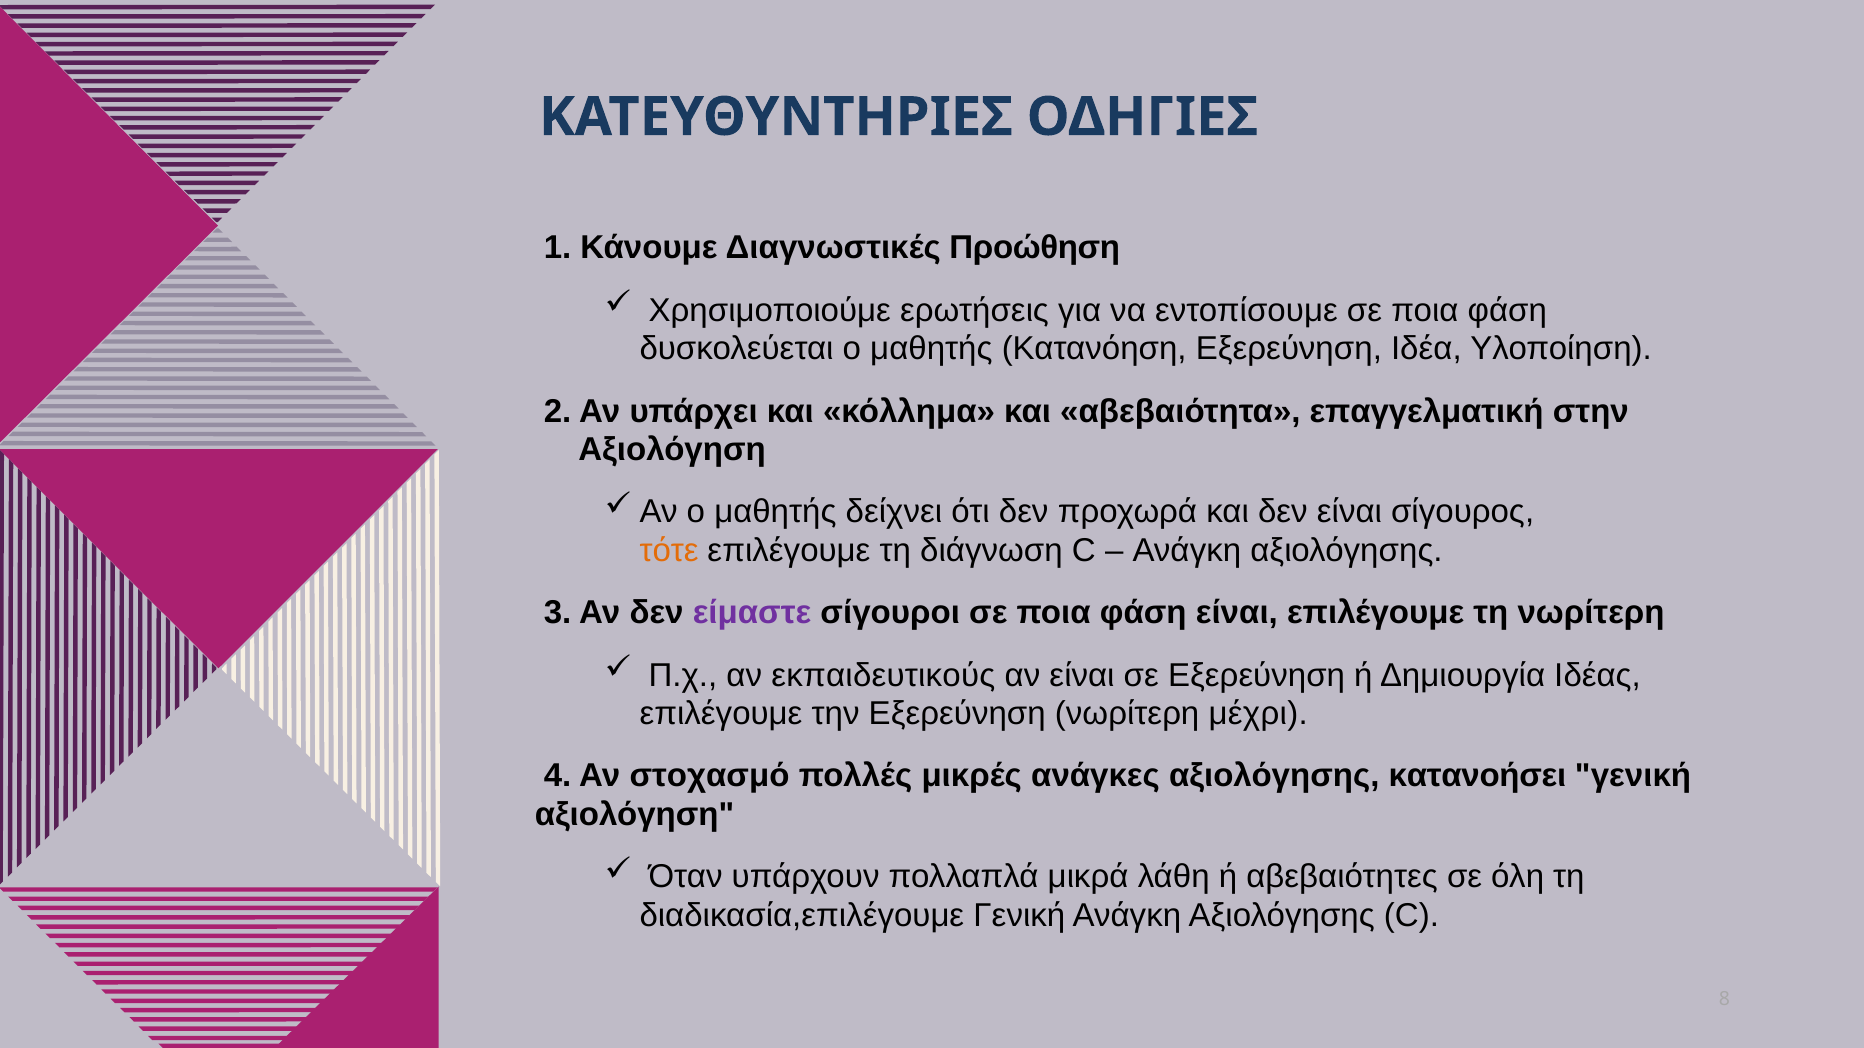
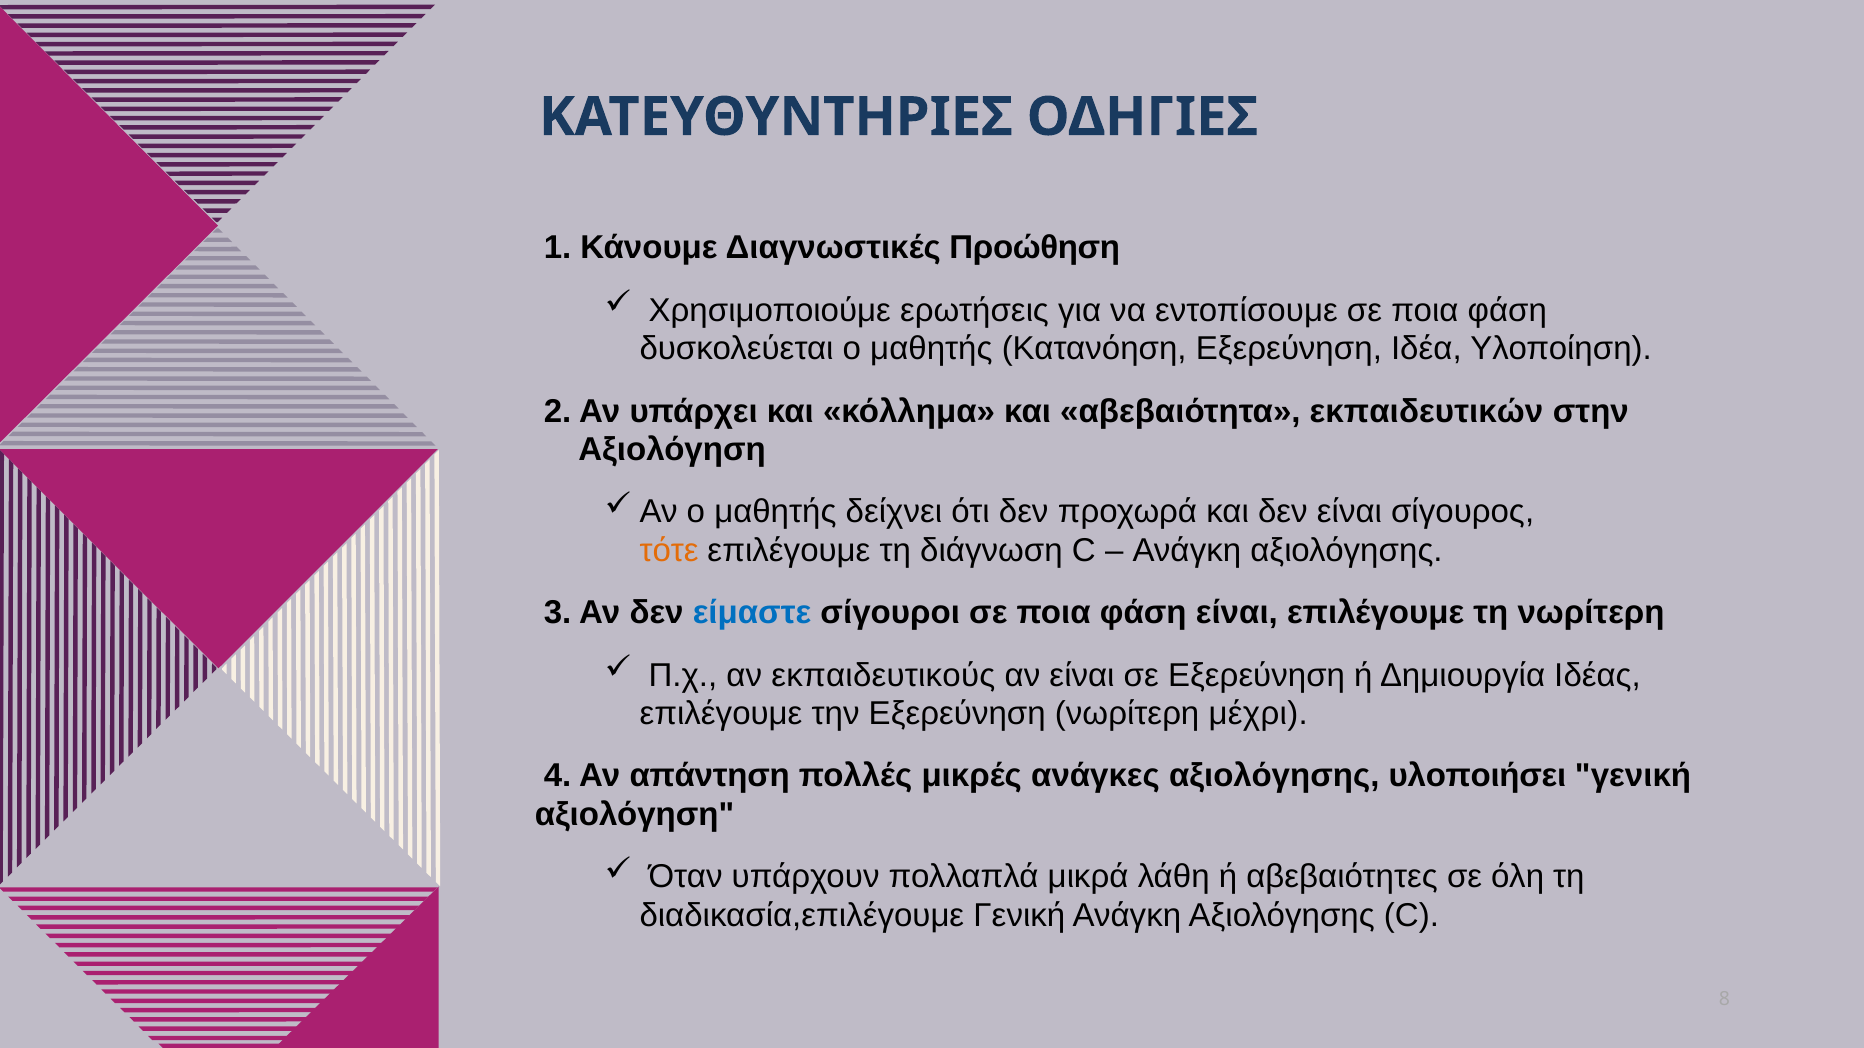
επαγγελματική: επαγγελματική -> εκπαιδευτικών (1426, 411)
είμαστε colour: purple -> blue (752, 613)
στοχασμό: στοχασμό -> απάντηση (710, 776)
κατανοήσει: κατανοήσει -> υλοποιήσει (1477, 776)
